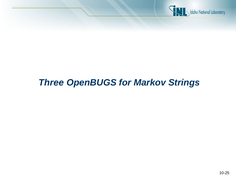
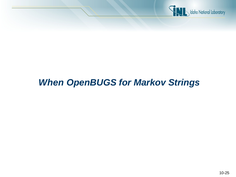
Three: Three -> When (51, 83)
